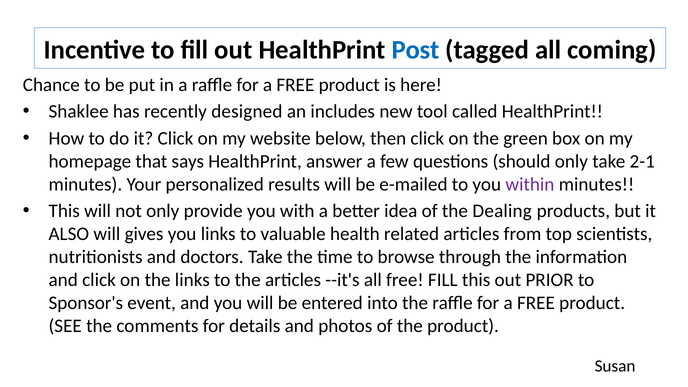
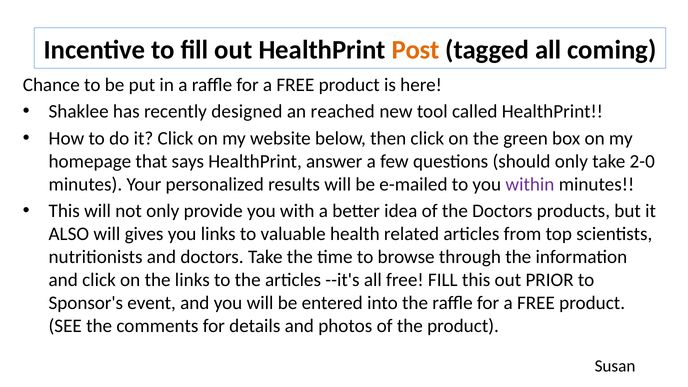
Post colour: blue -> orange (416, 50)
includes: includes -> reached (343, 112)
2-1: 2-1 -> 2-0 (642, 161)
the Dealing: Dealing -> Doctors (502, 211)
